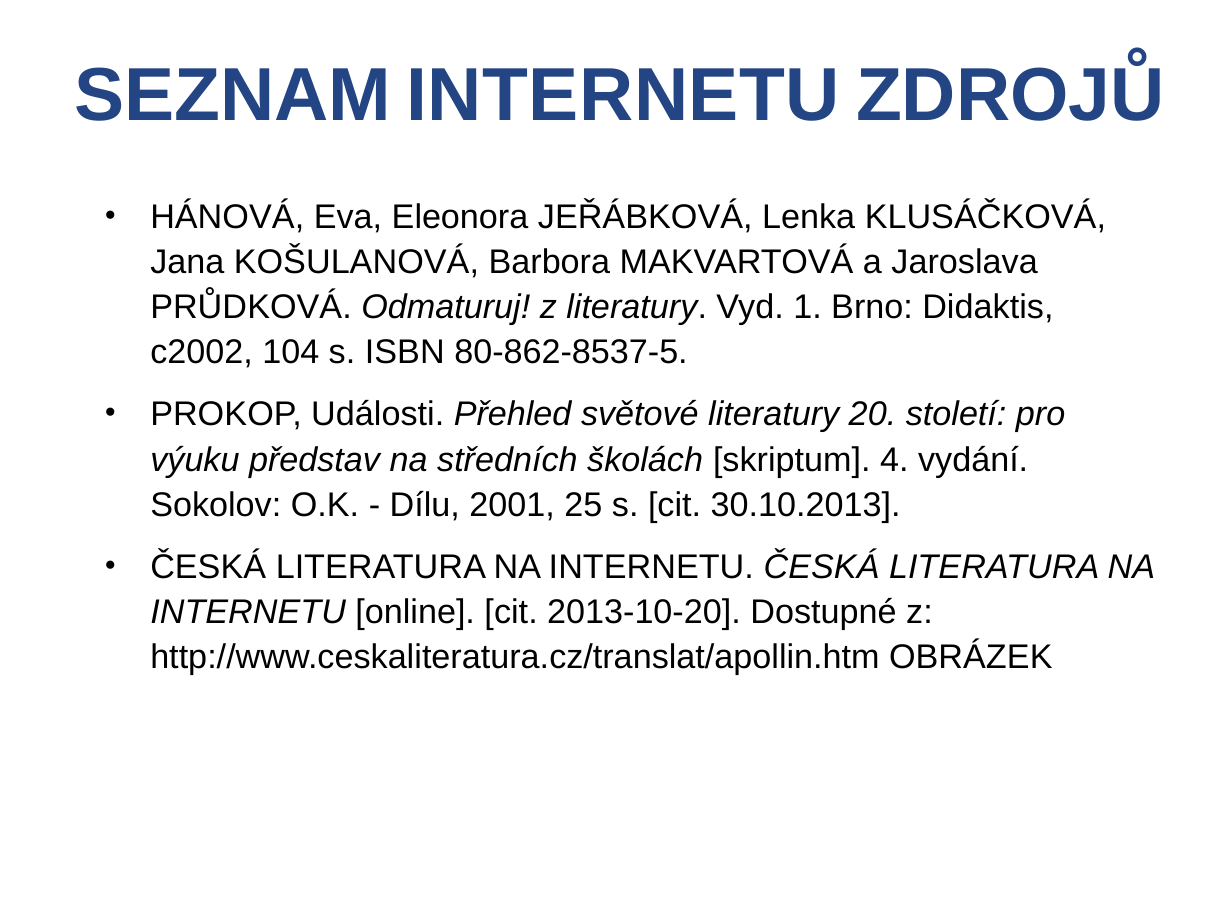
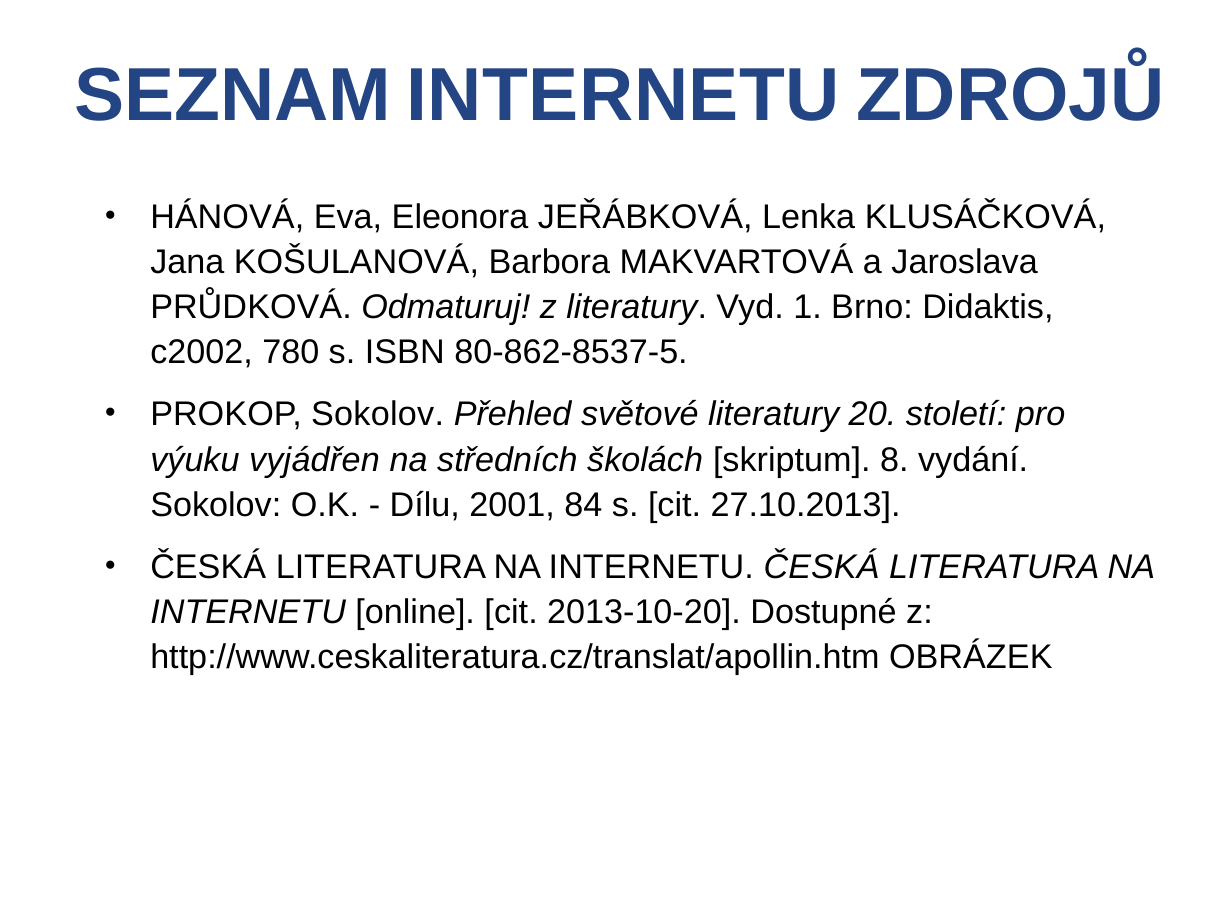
104: 104 -> 780 (291, 352)
PROKOP Události: Události -> Sokolov (378, 415)
představ: představ -> vyjádřen (314, 460)
4: 4 -> 8 (894, 460)
25: 25 -> 84 (583, 505)
30.10.2013: 30.10.2013 -> 27.10.2013 (806, 505)
